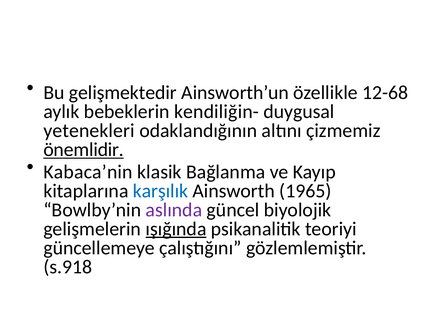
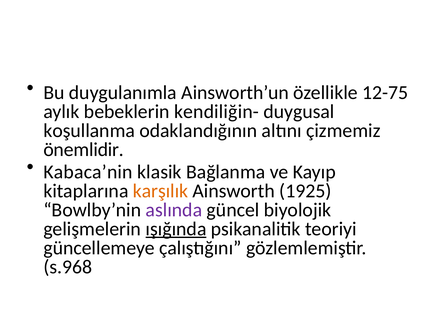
gelişmektedir: gelişmektedir -> duygulanımla (123, 93)
12-68: 12-68 -> 12-75 (385, 93)
yetenekleri: yetenekleri -> koşullanma (89, 131)
önemlidir underline: present -> none (84, 150)
karşılık colour: blue -> orange (161, 191)
1965: 1965 -> 1925 (305, 191)
s.918: s.918 -> s.968 (68, 267)
